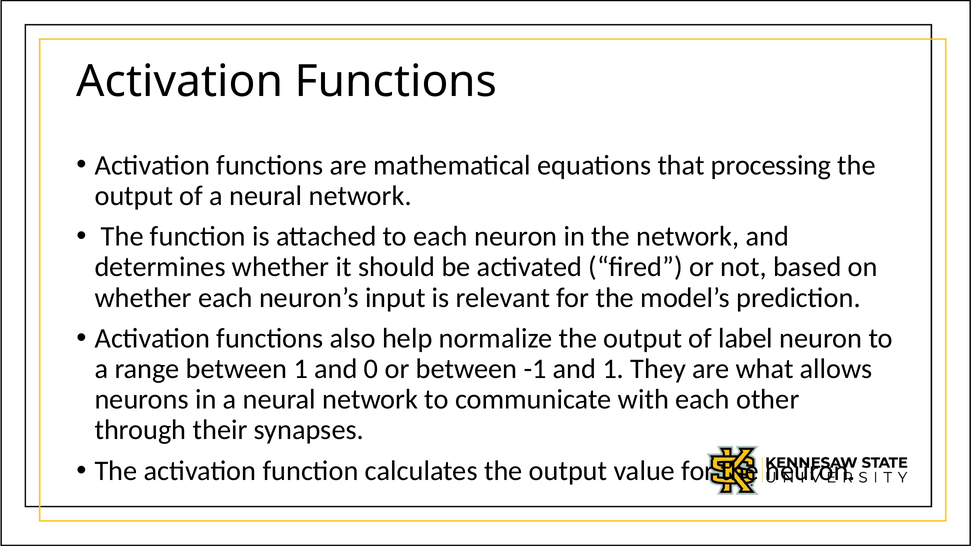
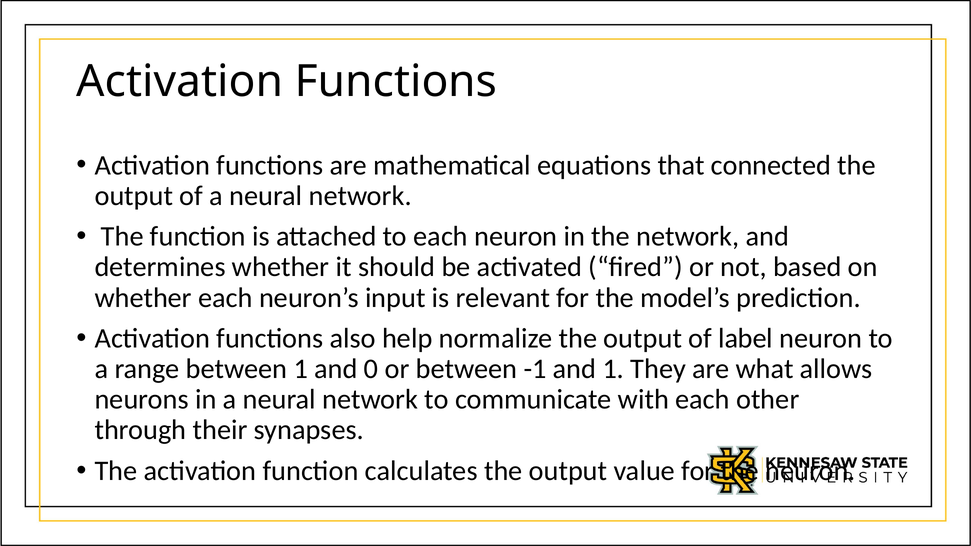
processing: processing -> connected (771, 165)
